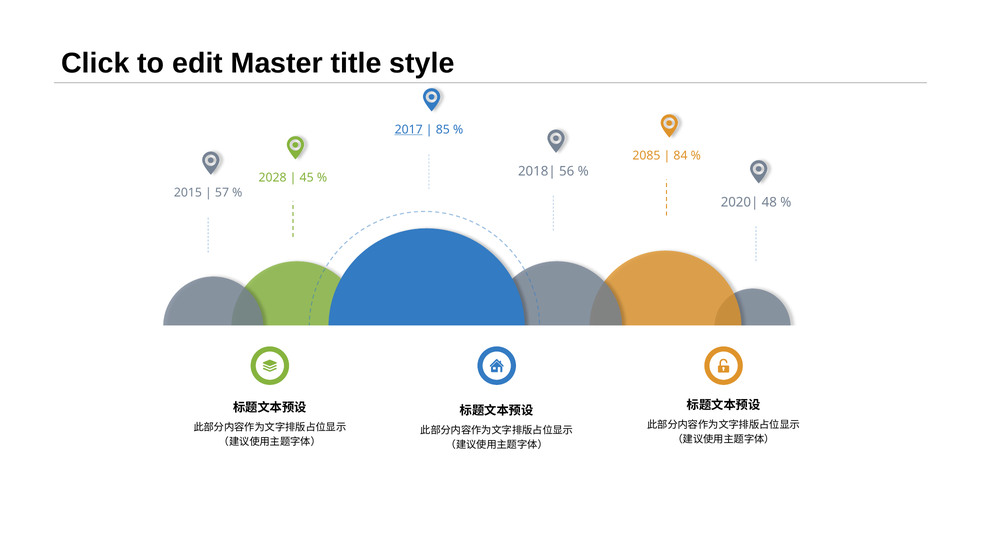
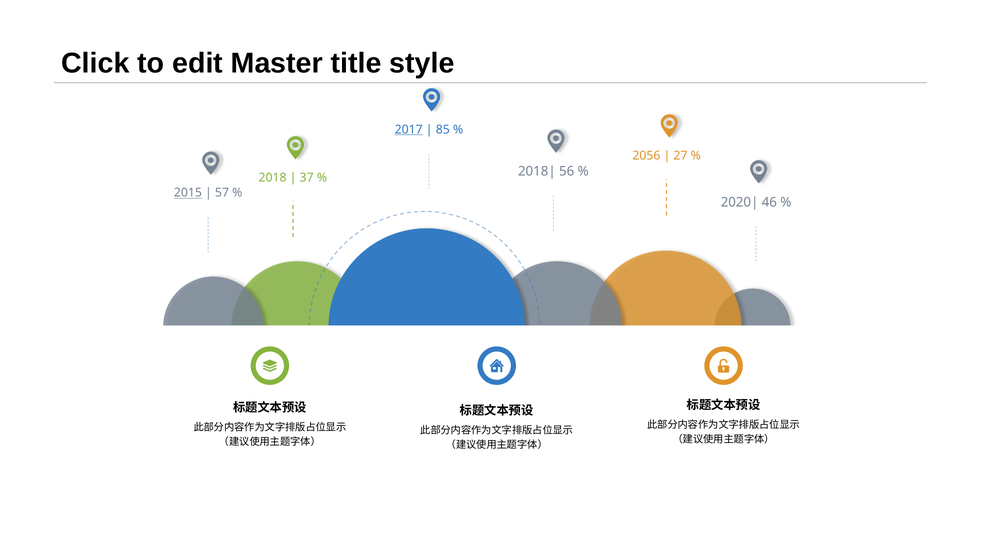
2085: 2085 -> 2056 (646, 156)
84: 84 -> 27 (680, 156)
2028: 2028 -> 2018 (273, 177)
45: 45 -> 37 (307, 177)
2015 underline: none -> present (188, 193)
48: 48 -> 46 (769, 202)
